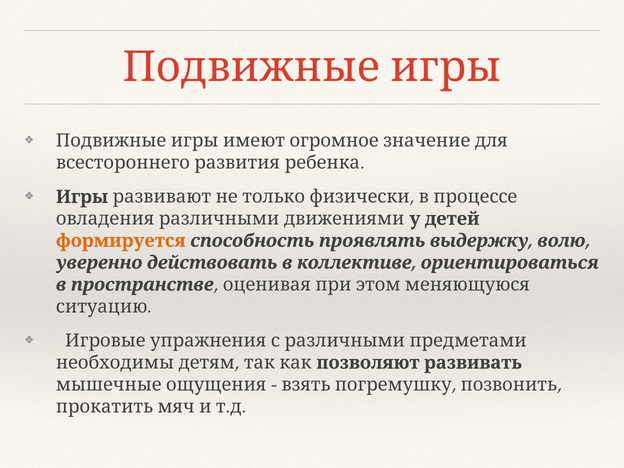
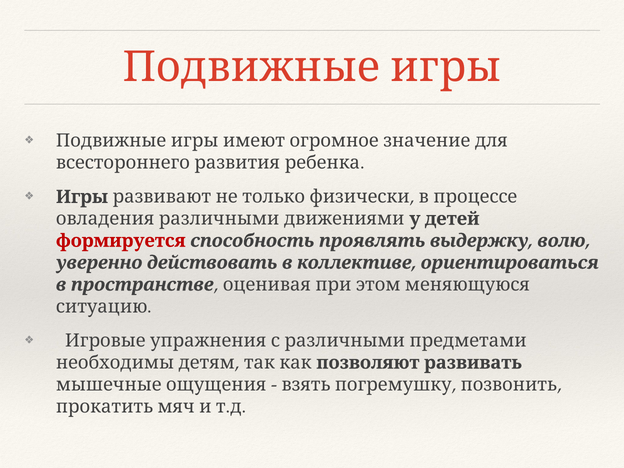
формируется colour: orange -> red (121, 241)
